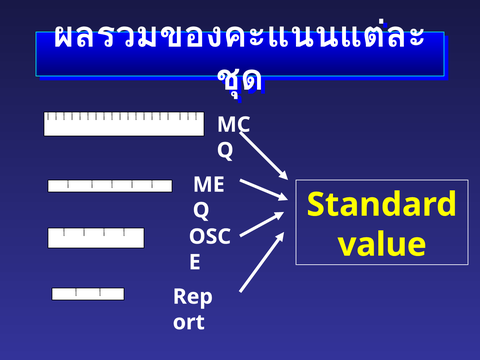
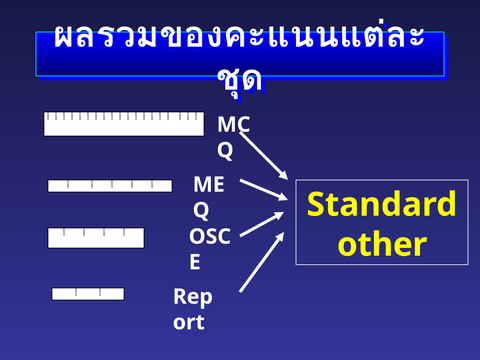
value: value -> other (382, 245)
